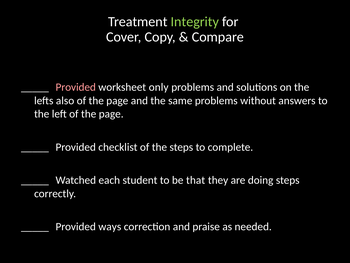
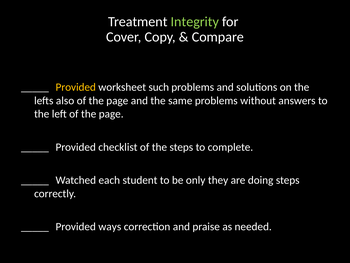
Provided colour: pink -> yellow (76, 87)
only: only -> such (159, 87)
that: that -> only (196, 180)
